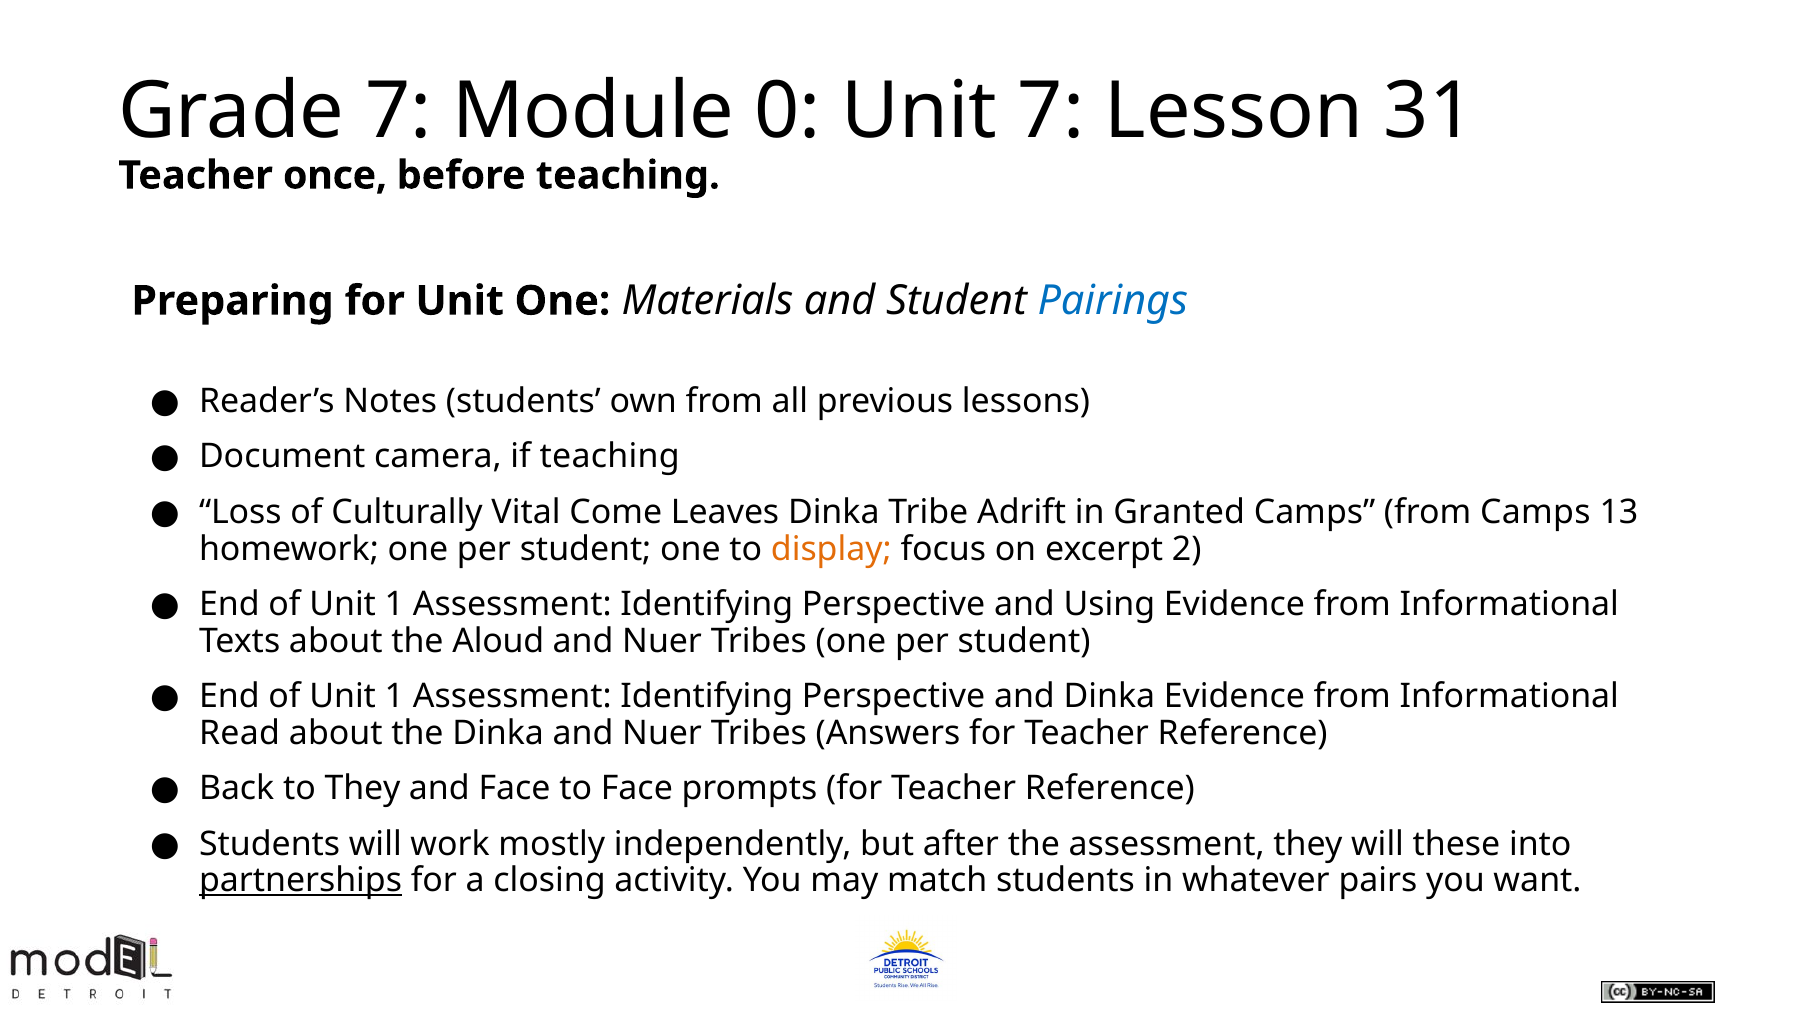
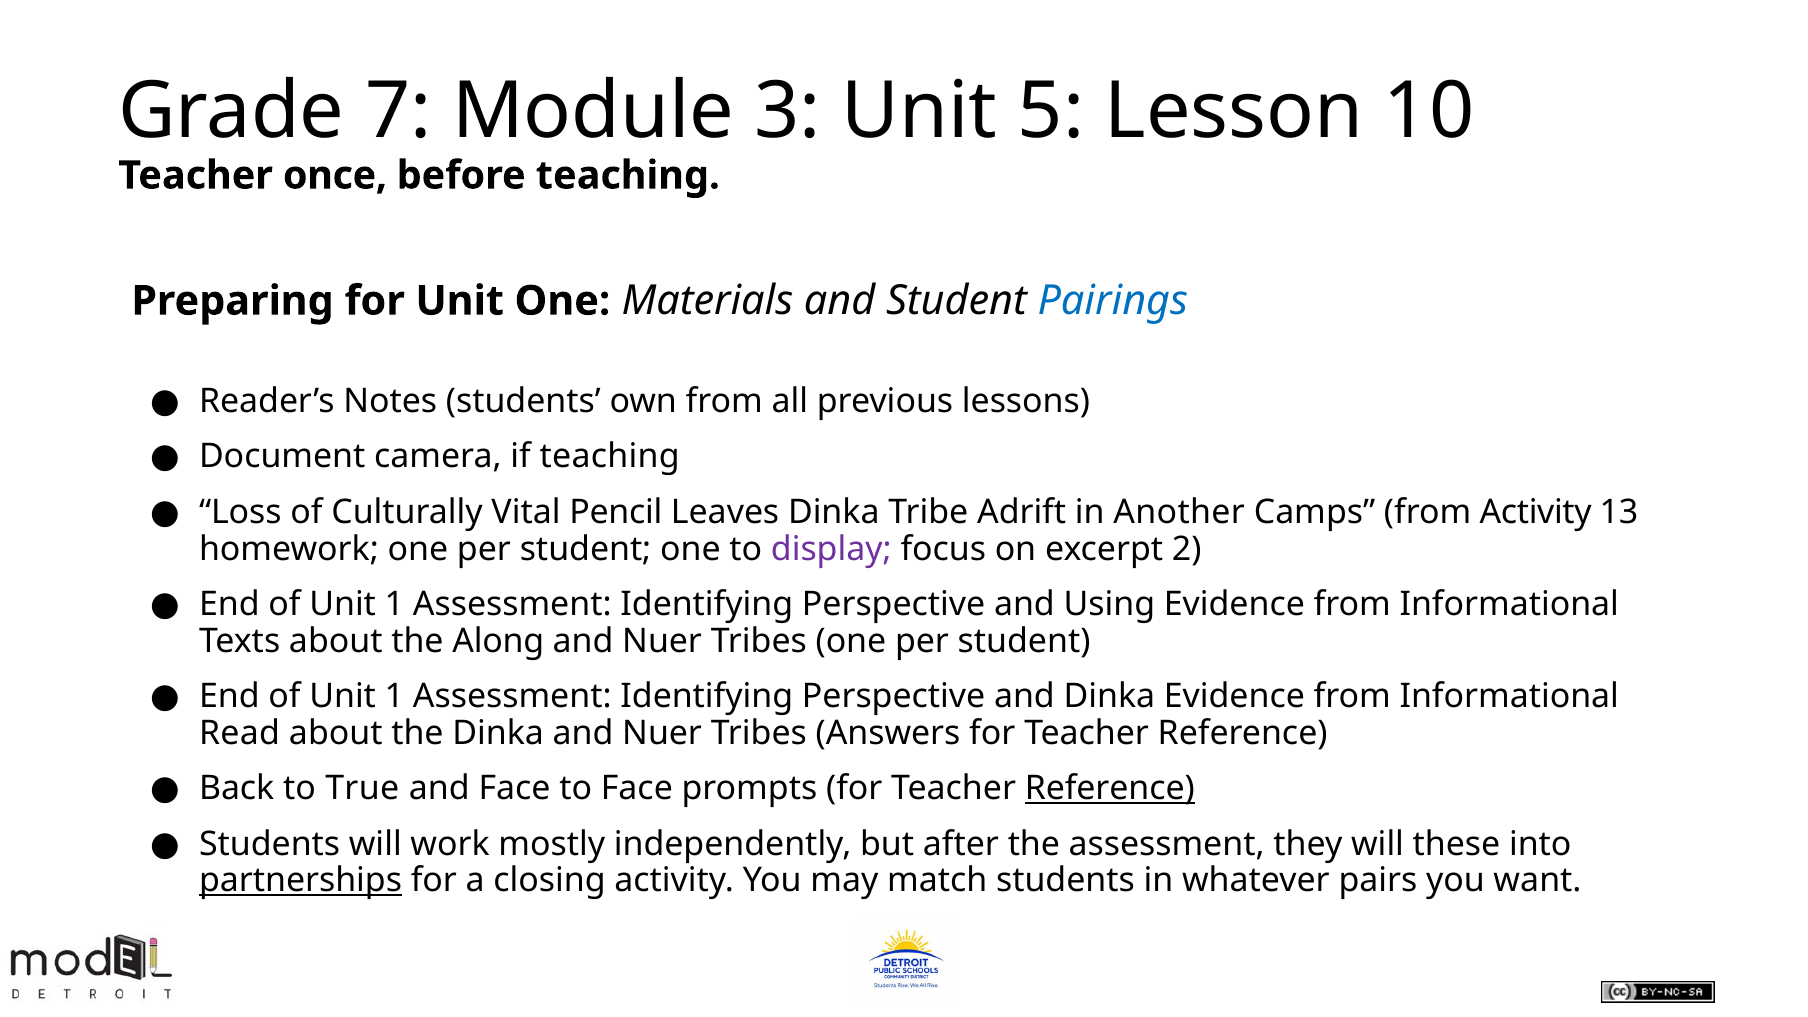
0: 0 -> 3 (788, 111)
Unit 7: 7 -> 5 (1051, 111)
31: 31 -> 10 (1429, 111)
Come: Come -> Pencil (616, 512)
Granted: Granted -> Another (1179, 512)
from Camps: Camps -> Activity (1536, 512)
display colour: orange -> purple (831, 549)
Aloud: Aloud -> Along (498, 641)
to They: They -> True (362, 788)
Reference underline: none -> present (1110, 788)
